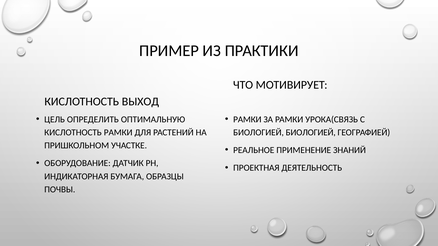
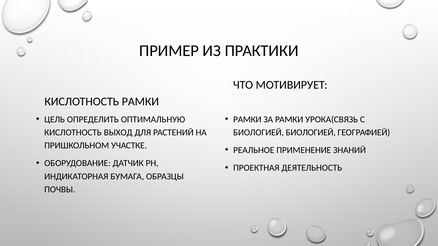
КИСЛОТНОСТЬ ВЫХОД: ВЫХОД -> РАМКИ (140, 102)
КИСЛОТНОСТЬ РАМКИ: РАМКИ -> ВЫХОД (118, 133)
